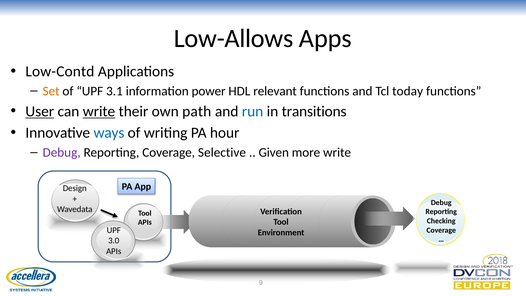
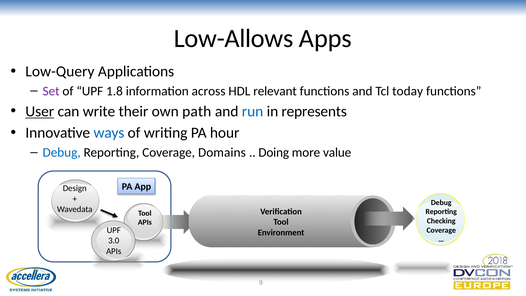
Low-Contd: Low-Contd -> Low-Query (60, 71)
Set colour: orange -> purple (51, 91)
3.1: 3.1 -> 1.8 (114, 91)
power: power -> across (209, 91)
write underline: present -> none (99, 111)
transitions: transitions -> represents (314, 111)
Debug colour: purple -> blue (62, 152)
Selective: Selective -> Domains (222, 152)
Given: Given -> Doing (274, 152)
more write: write -> value (337, 152)
